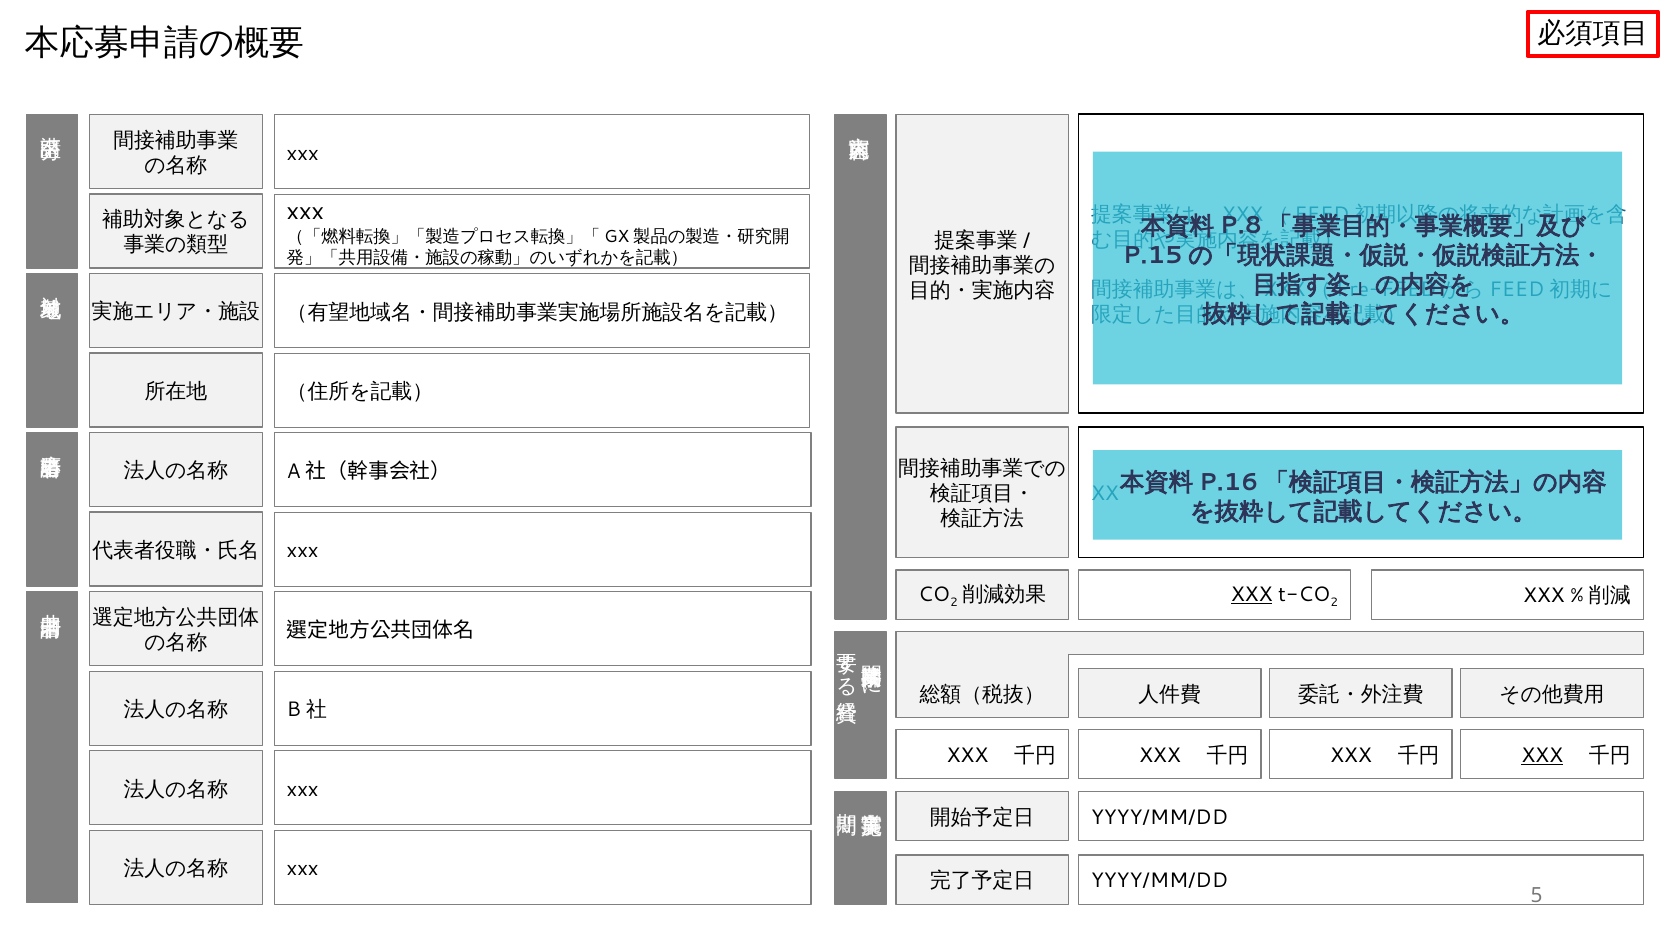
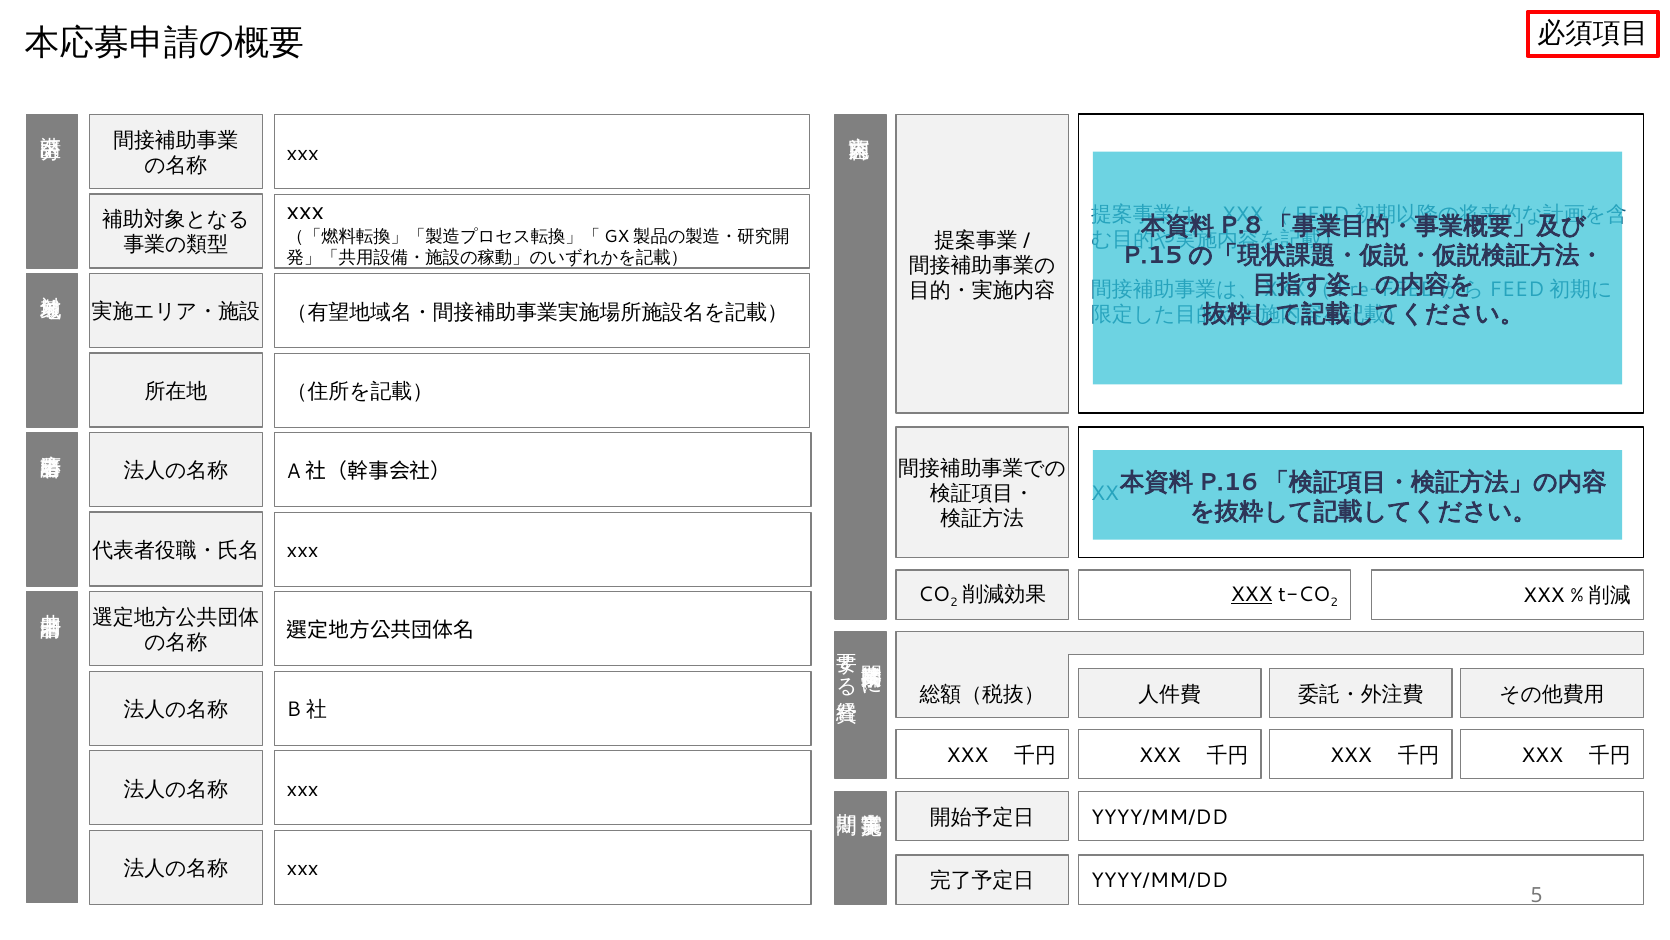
XXX underline: present -> none (1542, 755)
